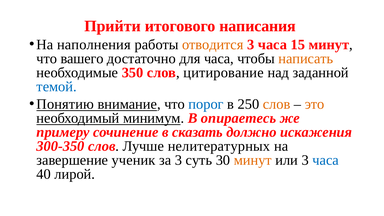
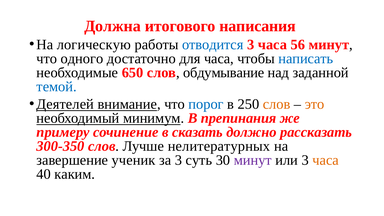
Прийти: Прийти -> Должна (113, 26)
наполнения: наполнения -> логическую (94, 45)
отводится colour: orange -> blue (213, 45)
15: 15 -> 56 (298, 45)
вашего: вашего -> одного (82, 59)
написать colour: orange -> blue (306, 59)
350: 350 -> 650 (133, 73)
цитирование: цитирование -> обдумывание (224, 73)
Понятию: Понятию -> Деятелей (65, 104)
опираетесь: опираетесь -> препинания (239, 118)
искажения: искажения -> рассказать (316, 132)
минут colour: orange -> purple (253, 160)
часа colour: blue -> orange (326, 160)
лирой: лирой -> каким (75, 174)
